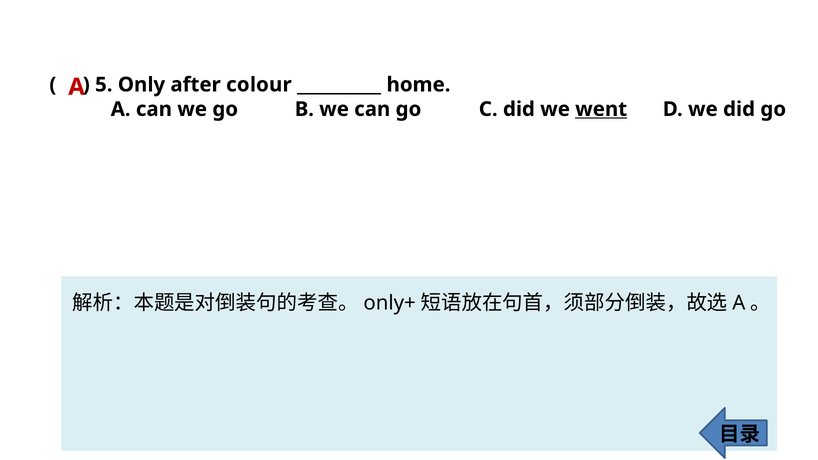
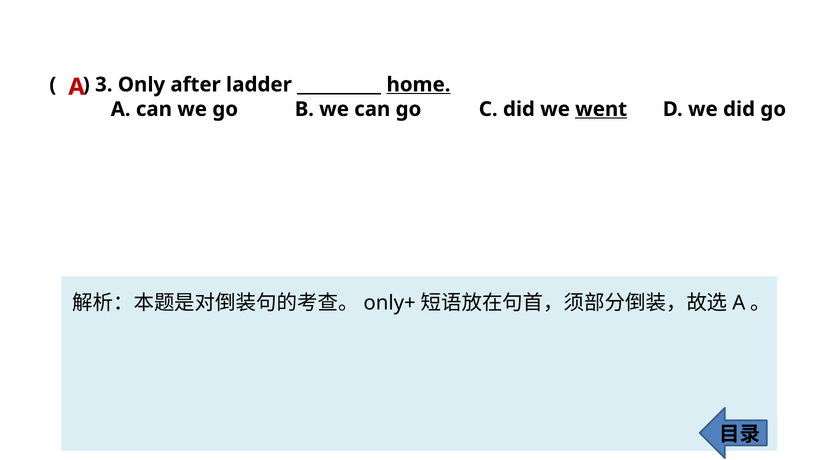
5: 5 -> 3 (104, 85)
colour: colour -> ladder (259, 85)
home underline: none -> present (419, 85)
